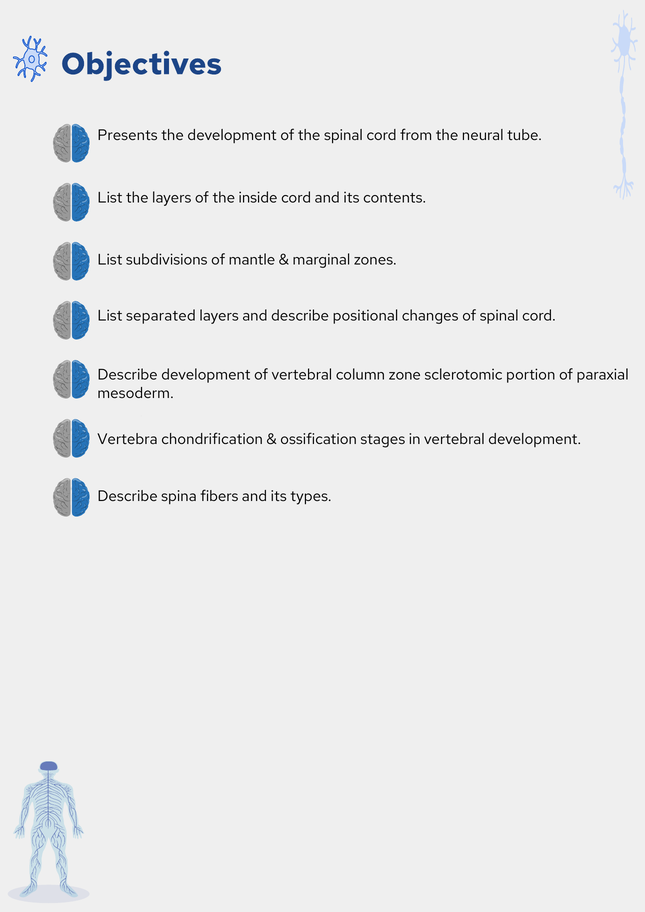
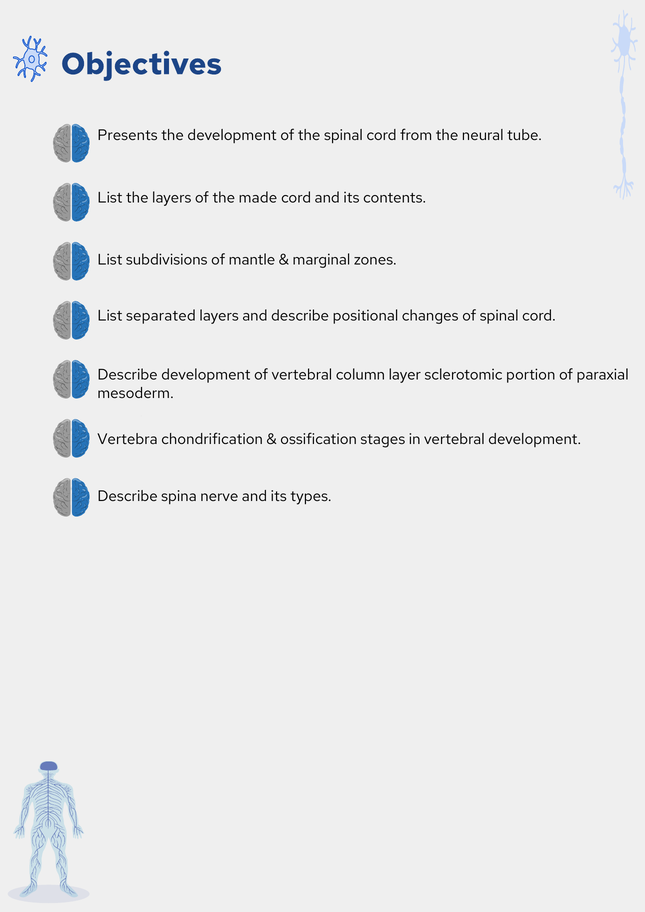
inside: inside -> made (258, 198)
zone: zone -> layer (405, 375)
ﬁbers: ﬁbers -> nerve (219, 496)
